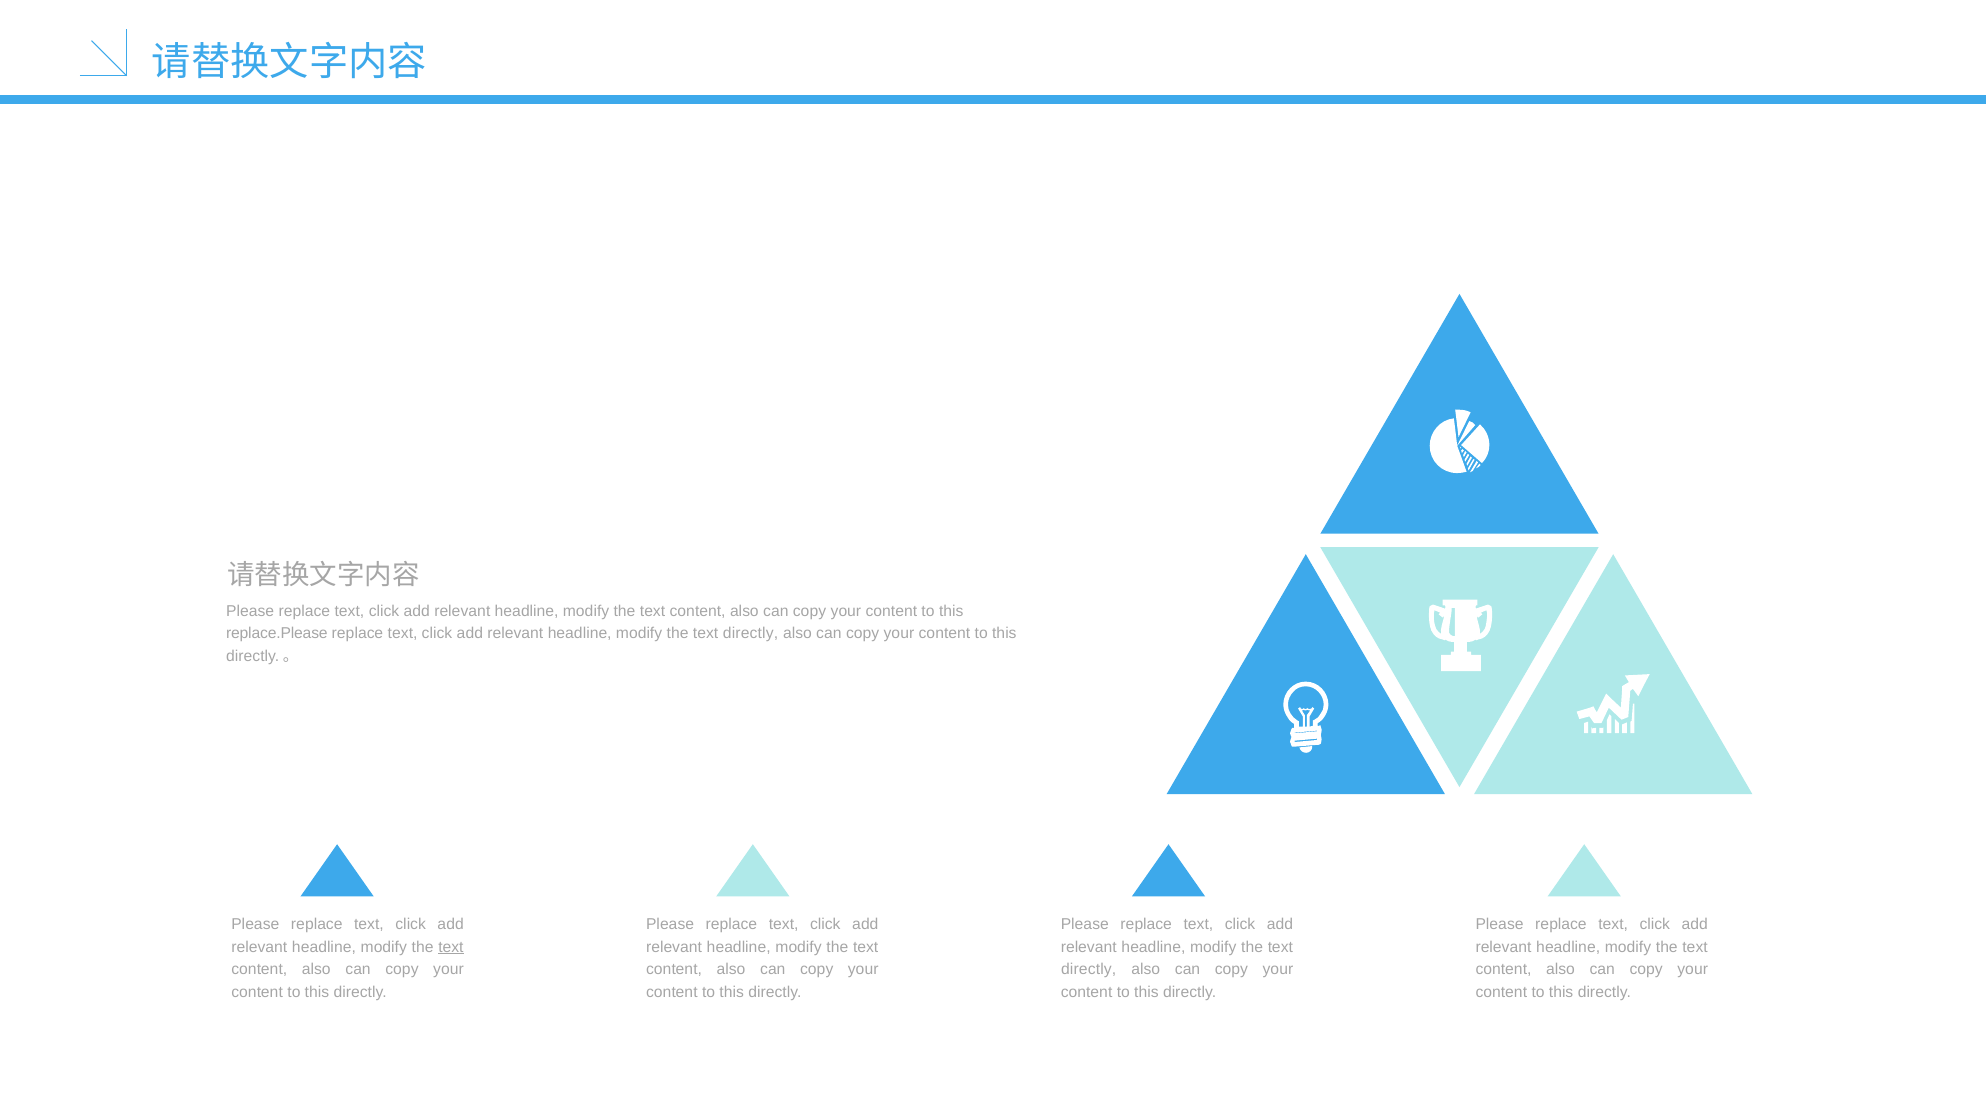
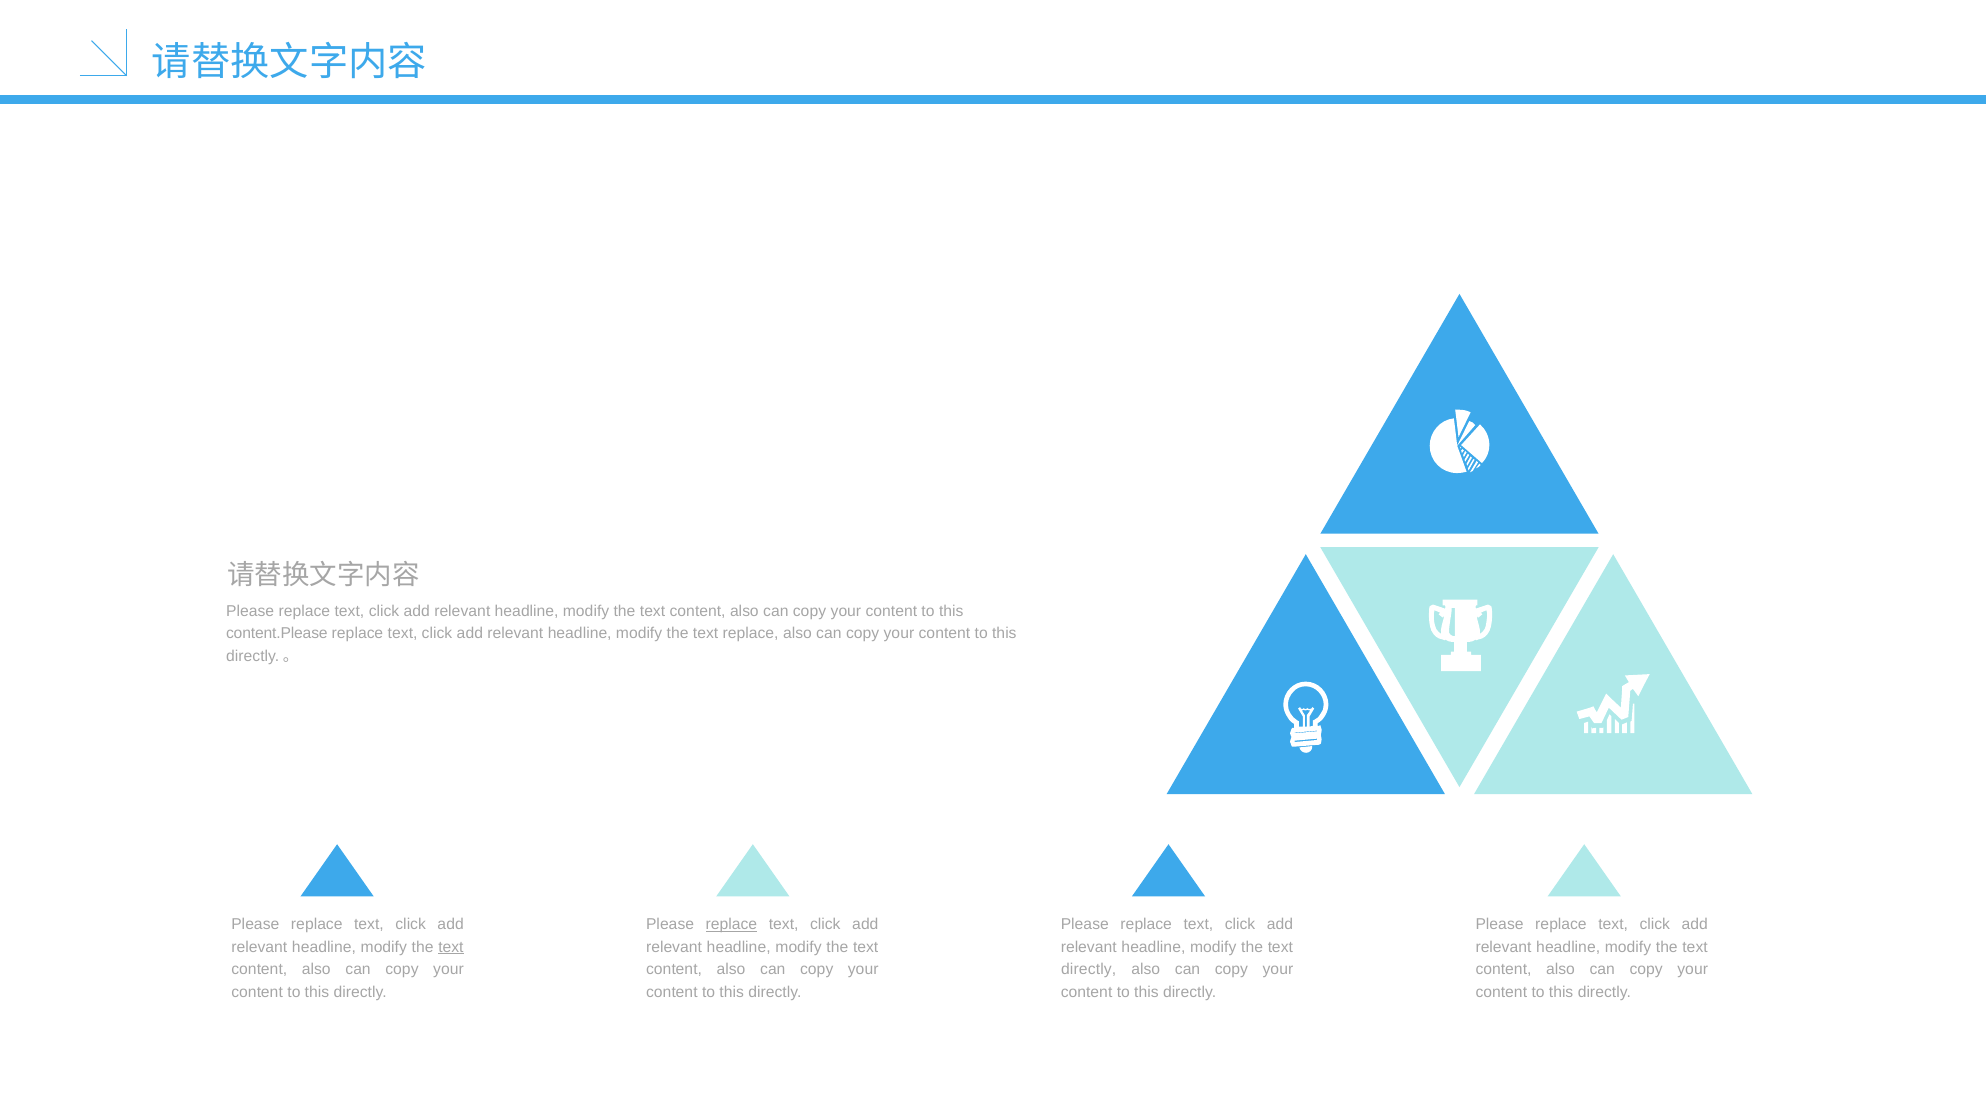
replace.Please: replace.Please -> content.Please (277, 633)
directly: directly -> replace (751, 633)
replace underline: none -> present (731, 925)
